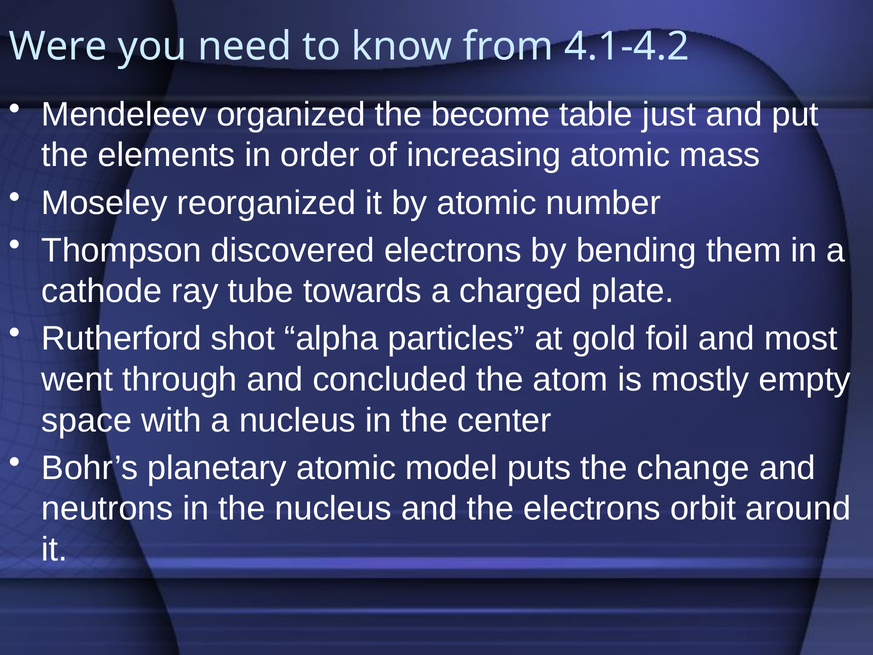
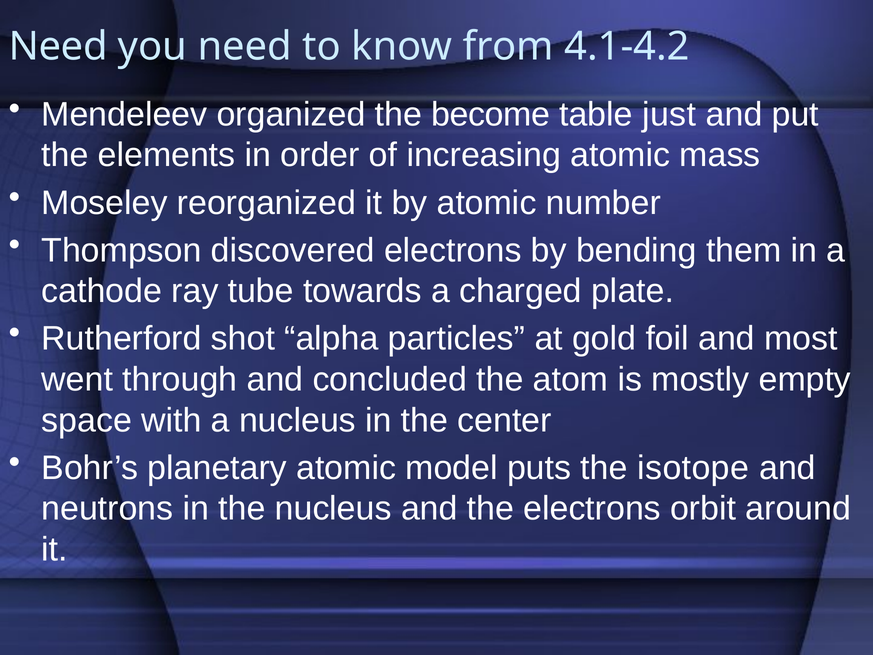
Were: Were -> Need (58, 46)
change: change -> isotope (693, 468)
